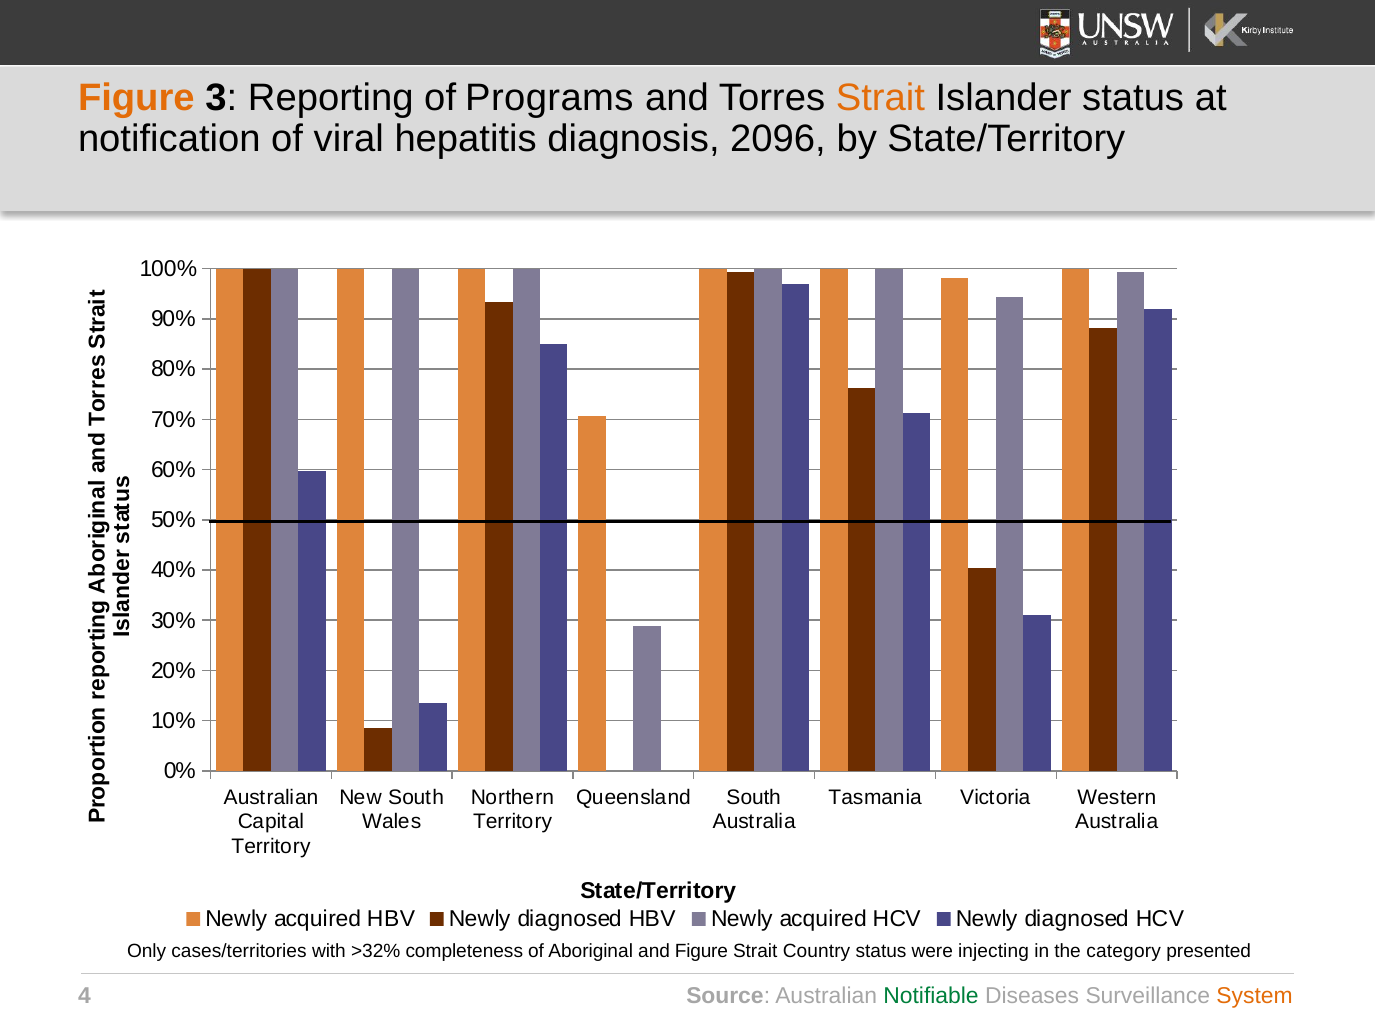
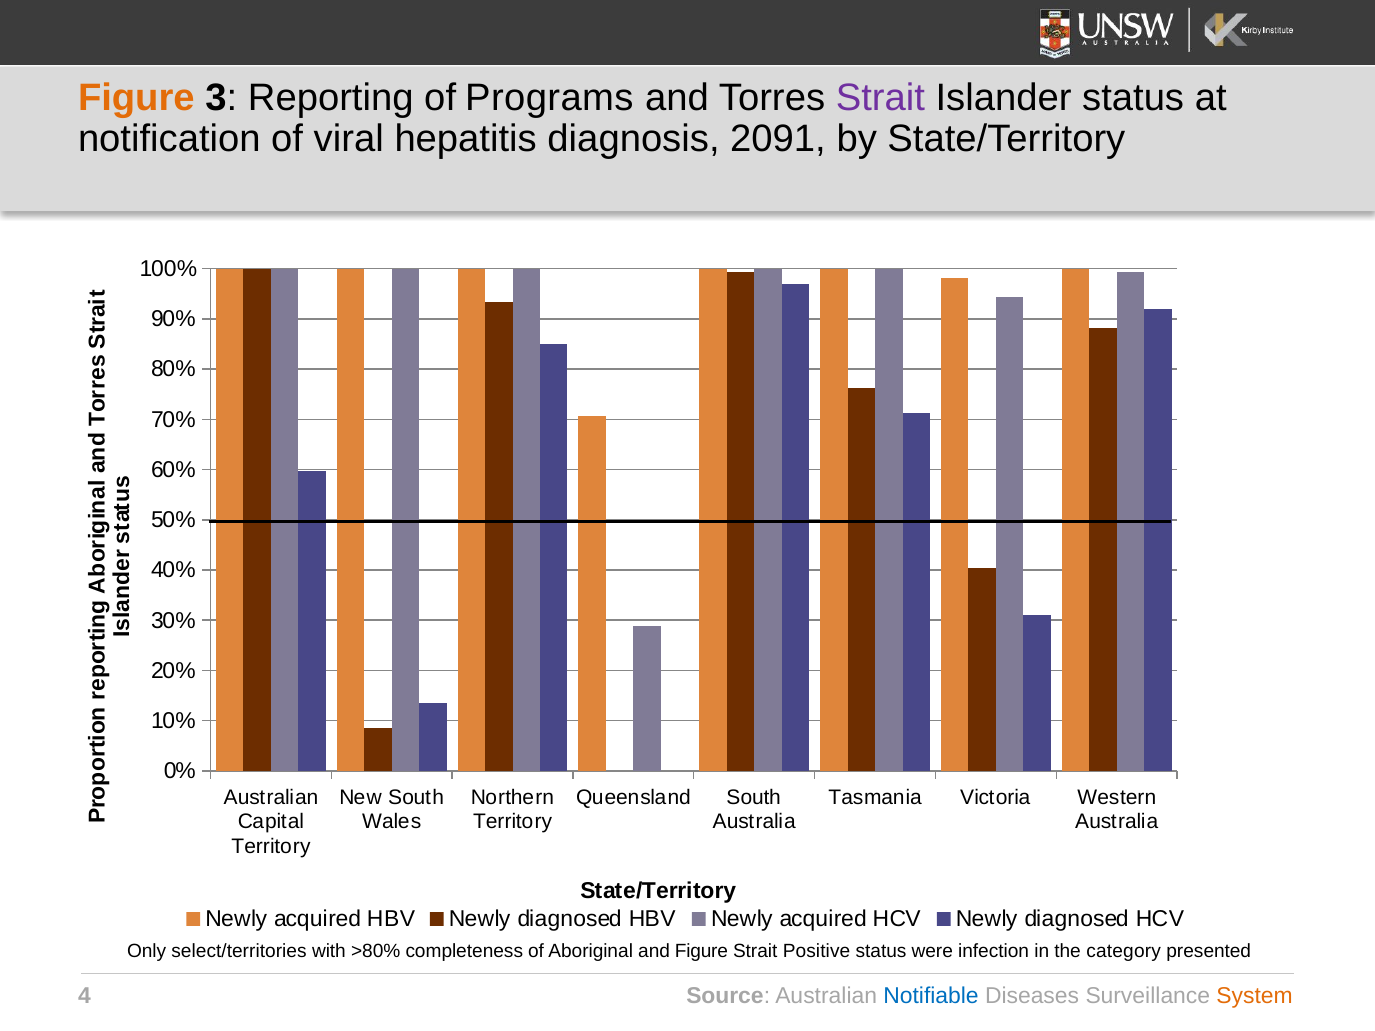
Strait colour: orange -> purple (880, 98)
2096: 2096 -> 2091 (778, 139)
cases/territories: cases/territories -> select/territories (239, 951)
>32%: >32% -> >80% (376, 951)
Country: Country -> Positive (817, 951)
injecting: injecting -> infection (994, 951)
Notifiable colour: green -> blue (931, 997)
